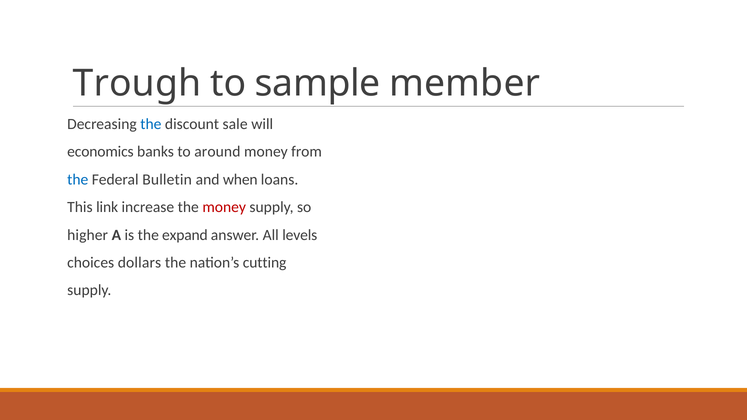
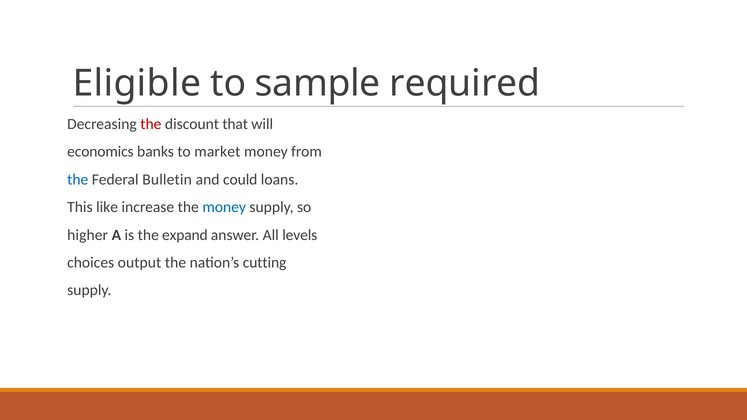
Trough: Trough -> Eligible (137, 84)
member: member -> required (465, 84)
the colour: blue -> red (151, 124)
sale: sale -> that (235, 124)
around: around -> market (217, 152)
when: when -> could (240, 180)
link: link -> like (107, 207)
money colour: red -> blue (224, 207)
dollars: dollars -> output (140, 263)
